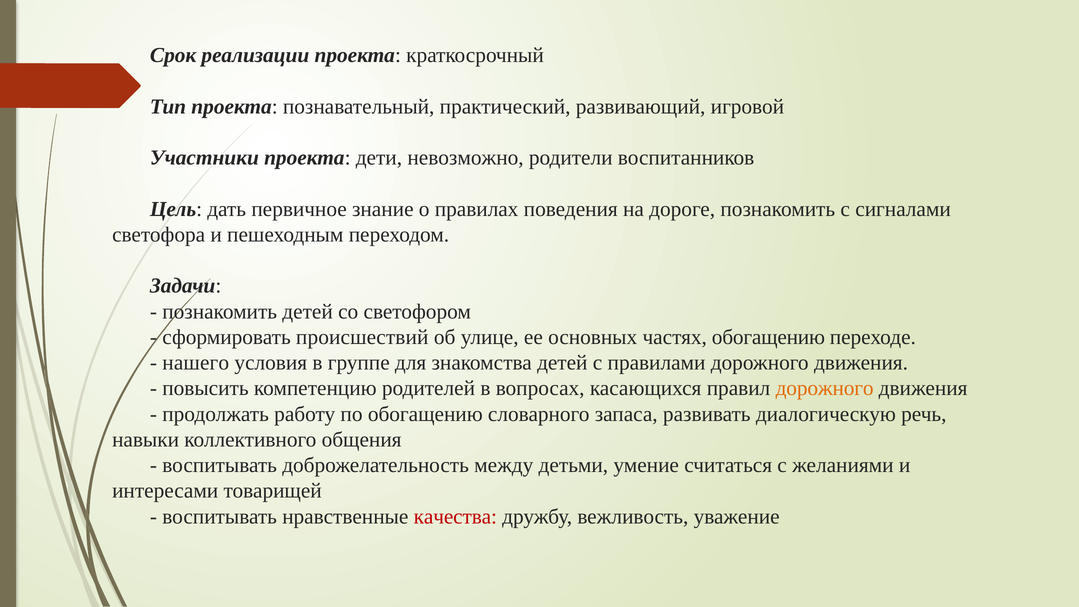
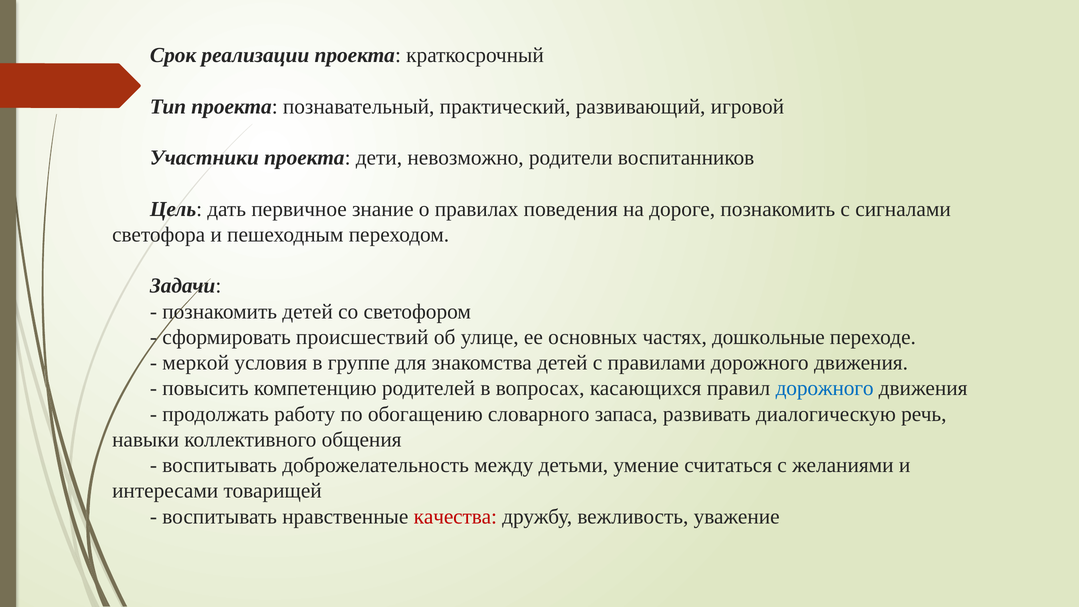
частях обогащению: обогащению -> дошкольные (768, 337)
нашего: нашего -> меркой (196, 363)
дорожного colour: orange -> blue (825, 388)
